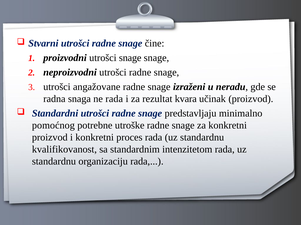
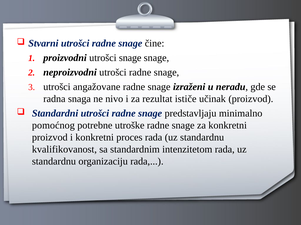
ne rada: rada -> nivo (114, 99)
kvara: kvara -> ističe (186, 99)
